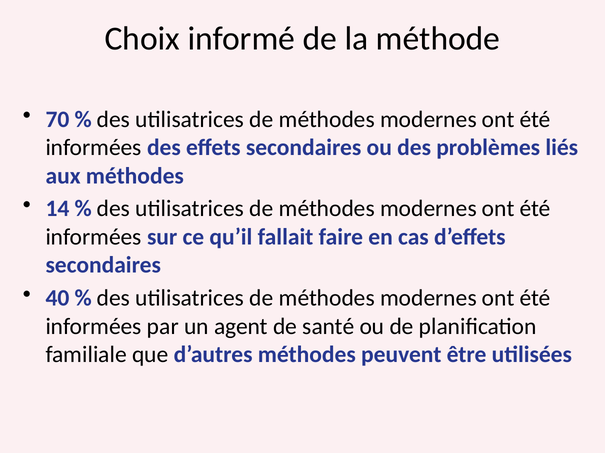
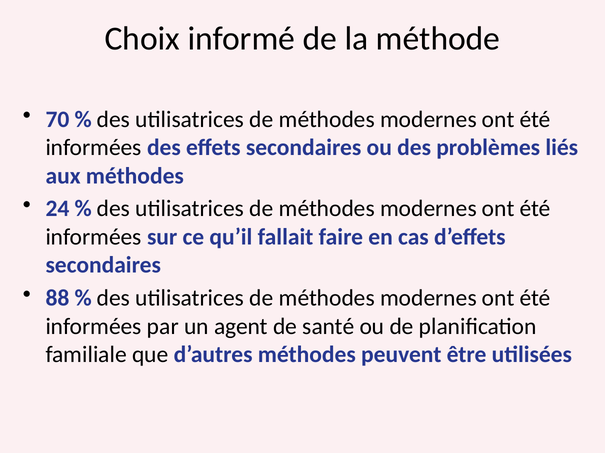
14: 14 -> 24 (57, 209)
40: 40 -> 88 (57, 299)
